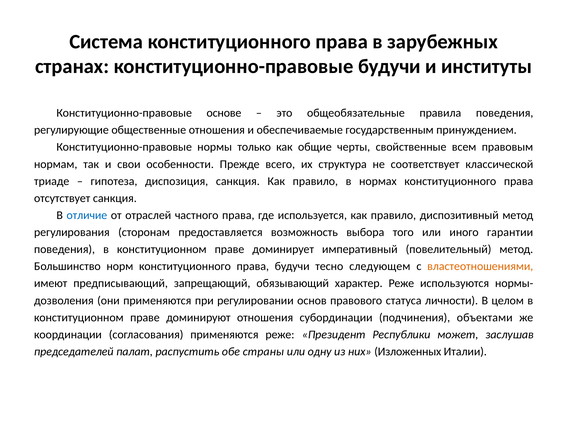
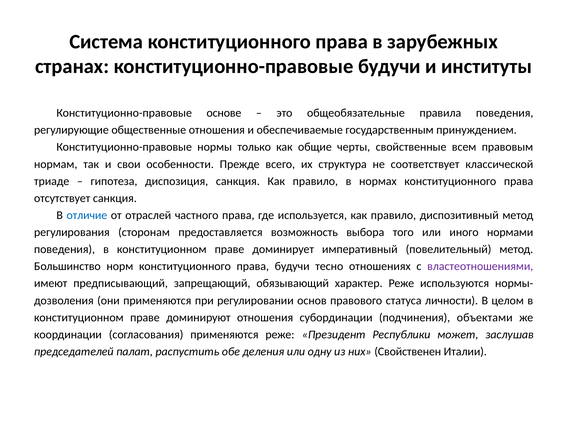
гарантии: гарантии -> нормами (510, 232)
следующем: следующем -> отношениях (380, 266)
властеотношениями colour: orange -> purple (480, 266)
страны: страны -> деления (263, 352)
Изложенных: Изложенных -> Свойственен (408, 352)
